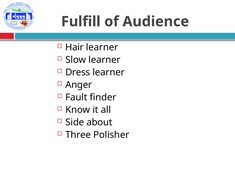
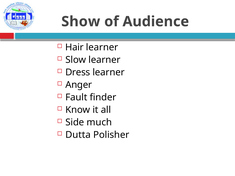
Fulfill: Fulfill -> Show (81, 22)
about: about -> much (99, 122)
Three: Three -> Dutta (78, 135)
